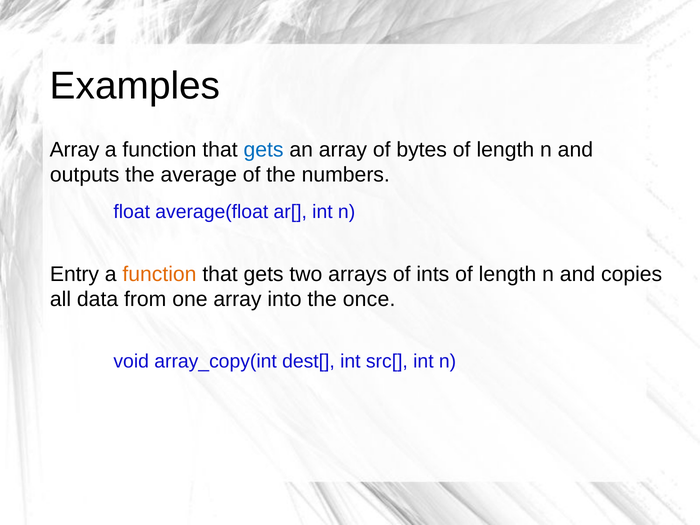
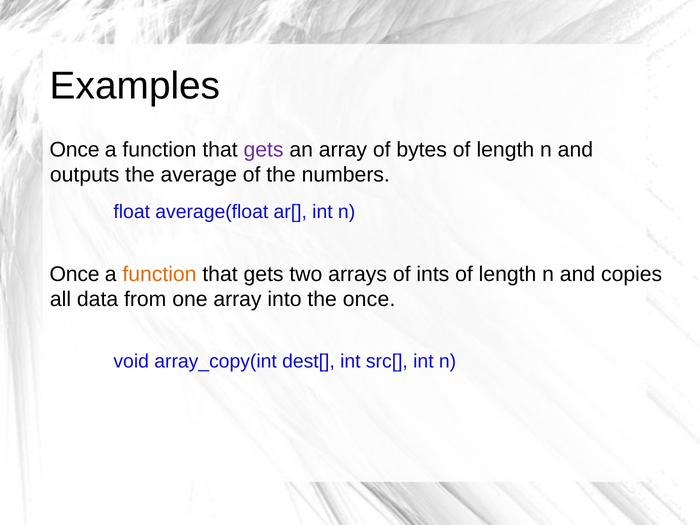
Array: Array -> Once (75, 150)
gets colour: blue -> purple (264, 150)
Entry: Entry -> Once (75, 274)
